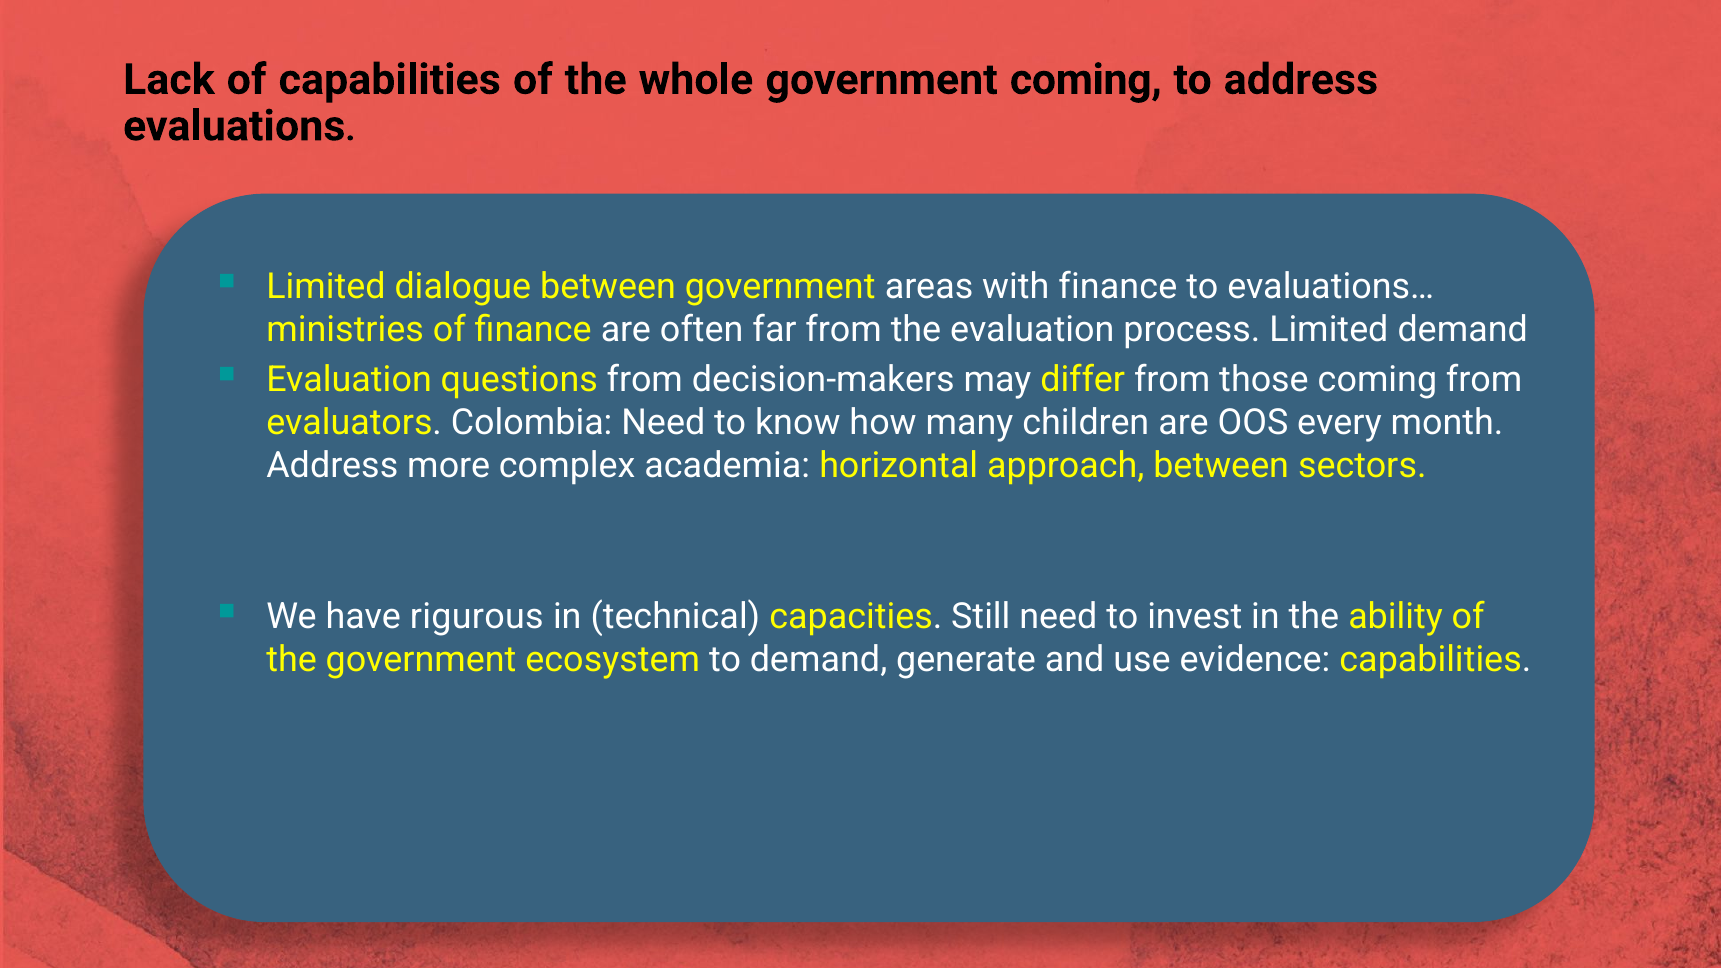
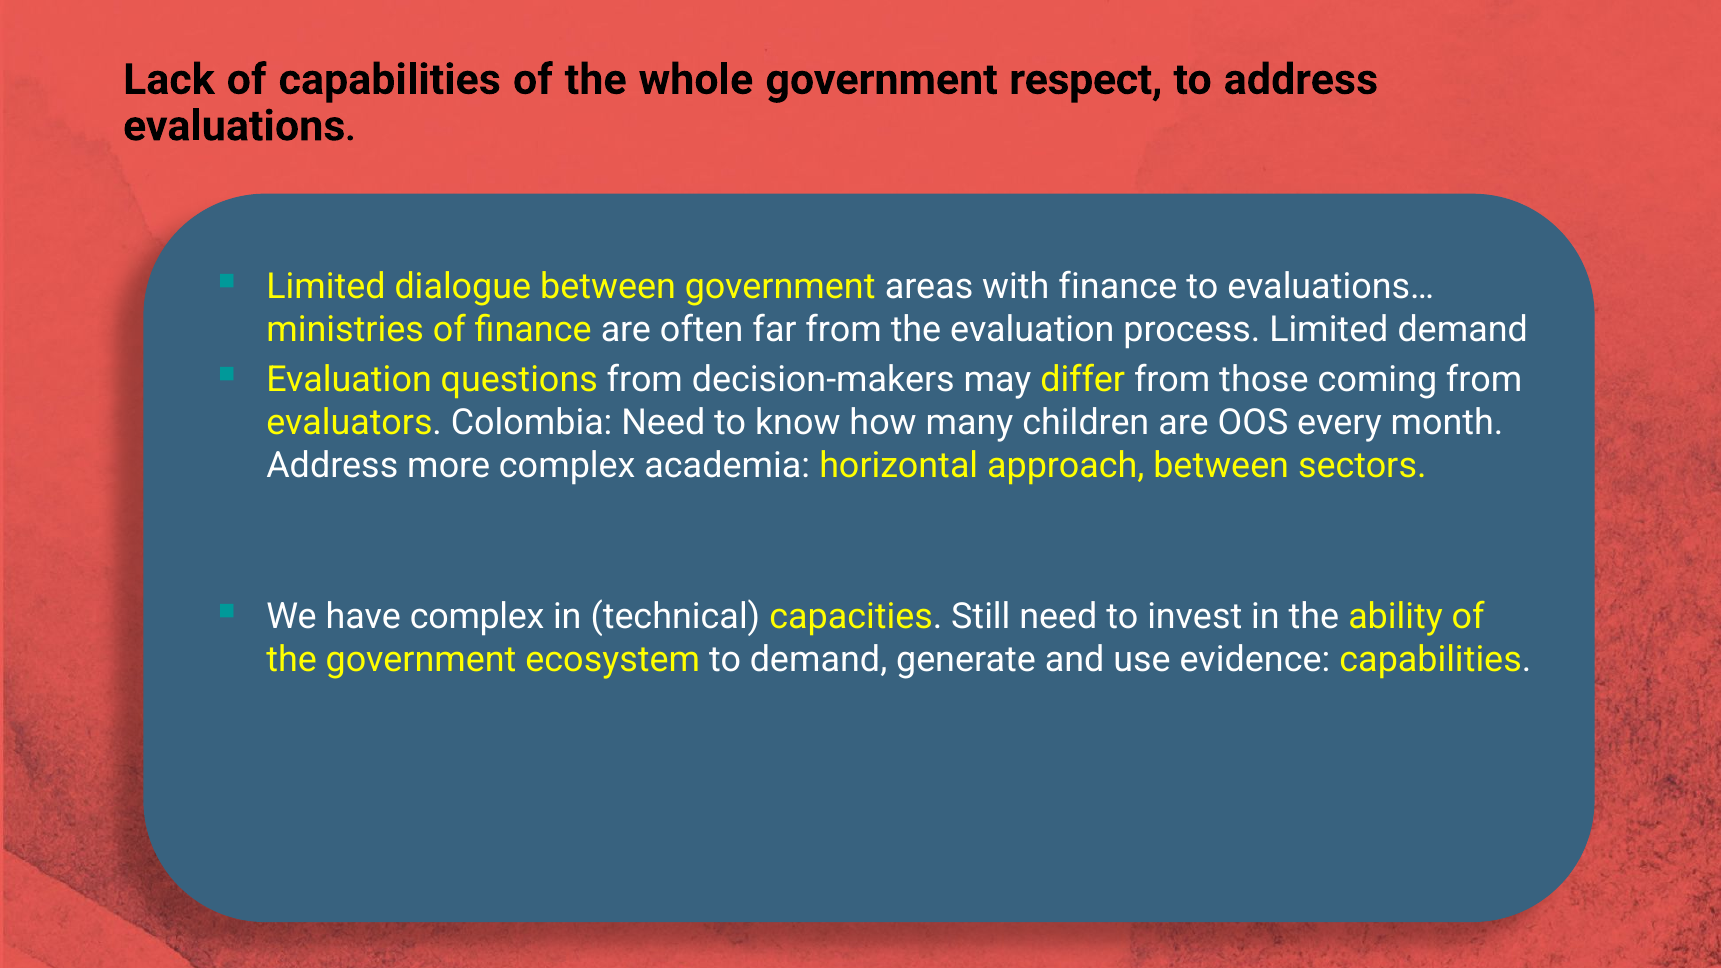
government coming: coming -> respect (1086, 80)
have rigurous: rigurous -> complex (477, 616)
